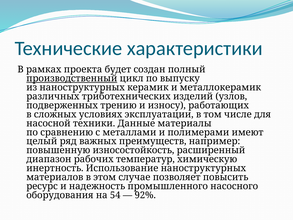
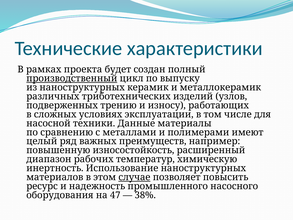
случае underline: none -> present (134, 177)
54: 54 -> 47 (115, 195)
92%: 92% -> 38% (145, 195)
